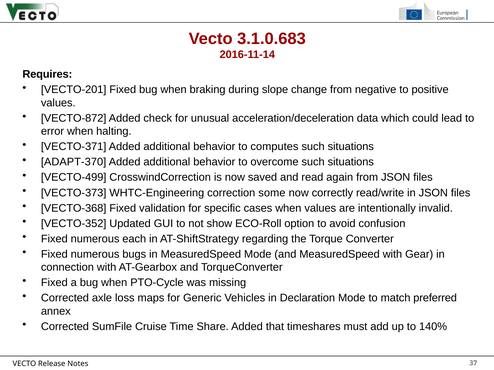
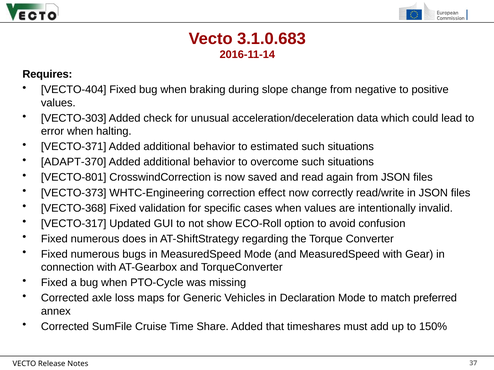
VECTO-201: VECTO-201 -> VECTO-404 (74, 90)
VECTO-872: VECTO-872 -> VECTO-303 (74, 118)
computes: computes -> estimated (274, 147)
VECTO-499: VECTO-499 -> VECTO-801 (74, 178)
some: some -> effect (272, 193)
VECTO-352: VECTO-352 -> VECTO-317 (74, 224)
each: each -> does (134, 239)
140%: 140% -> 150% (433, 327)
